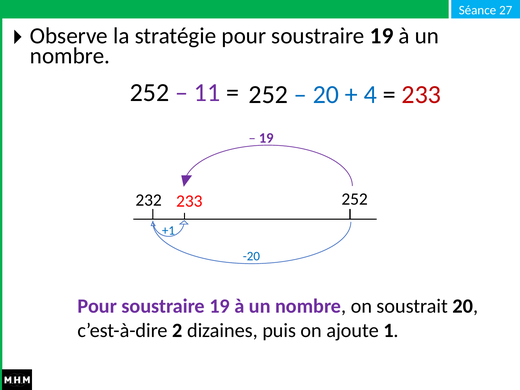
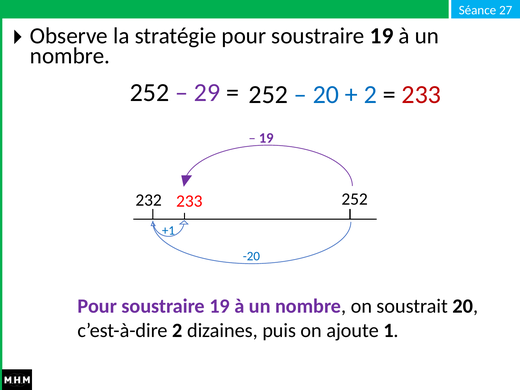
11: 11 -> 29 (207, 92)
4: 4 -> 2 (370, 95)
